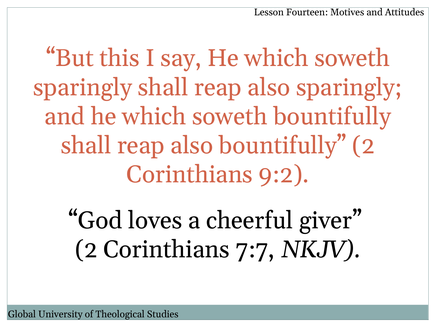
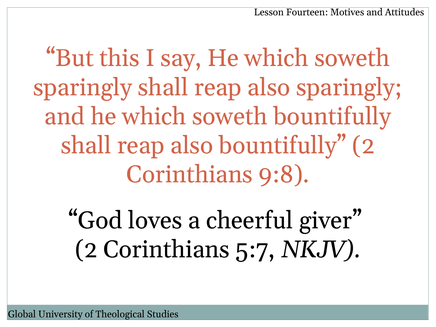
9:2: 9:2 -> 9:8 (284, 175)
7:7: 7:7 -> 5:7 (255, 250)
